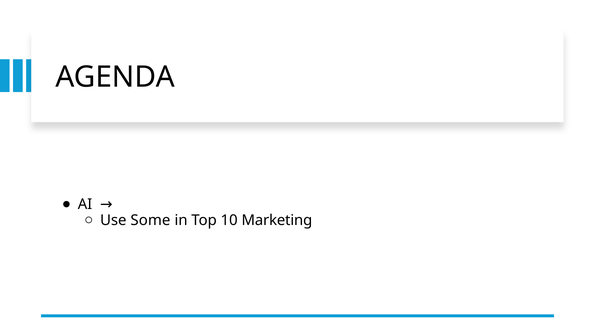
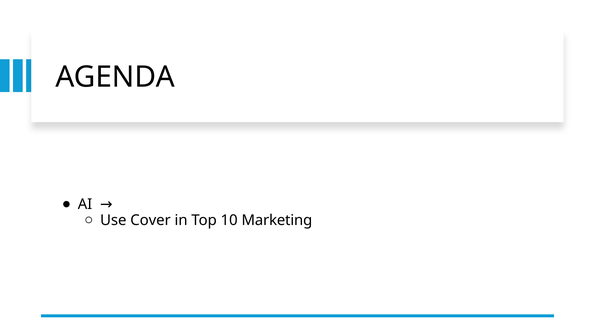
Some: Some -> Cover (151, 221)
